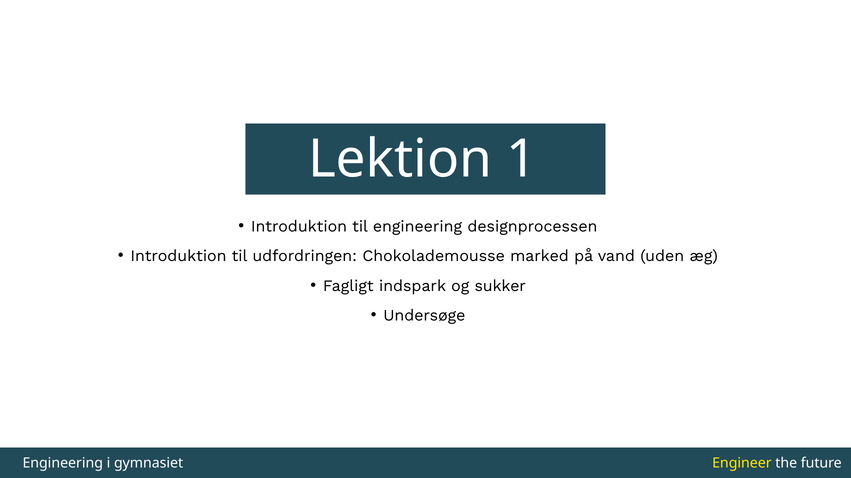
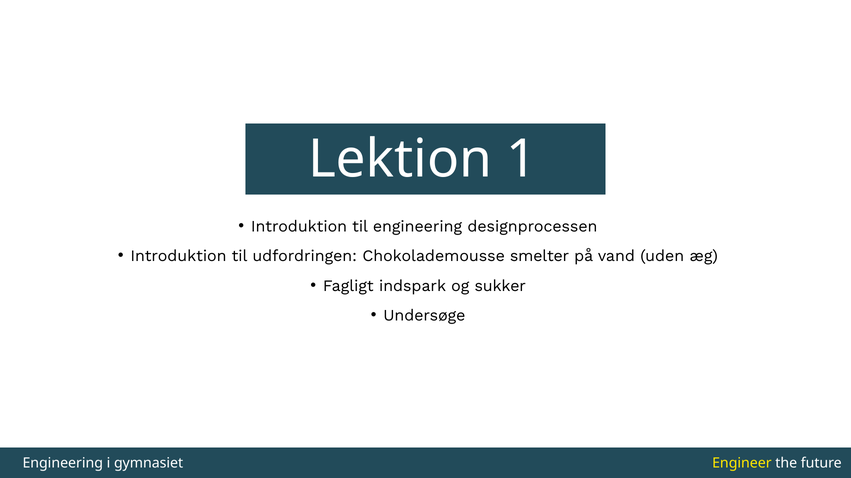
marked: marked -> smelter (540, 256)
